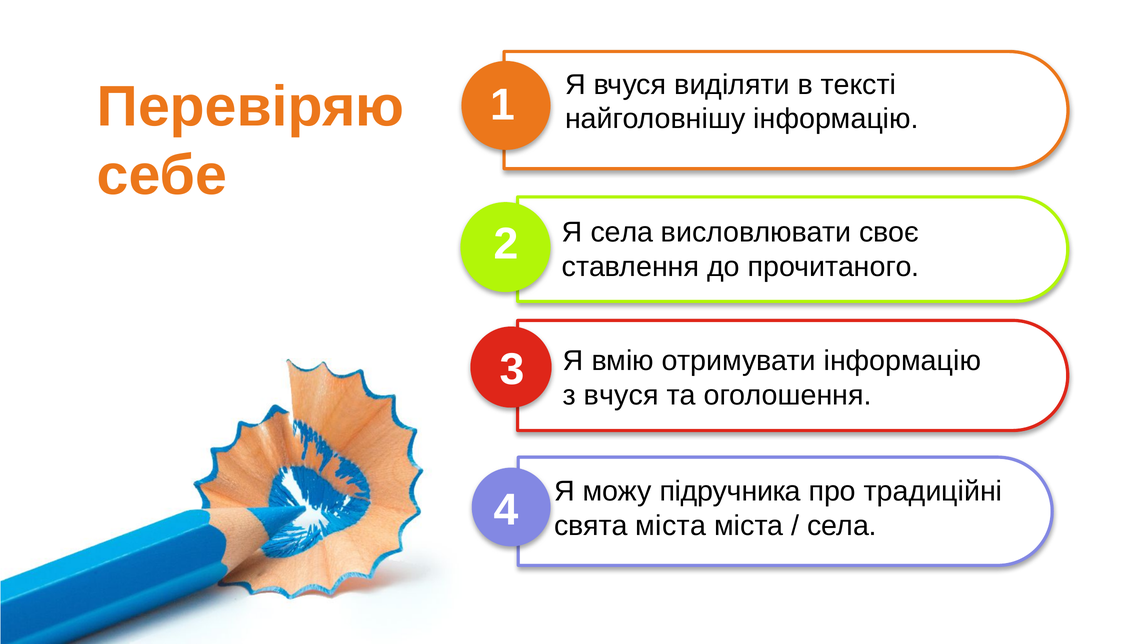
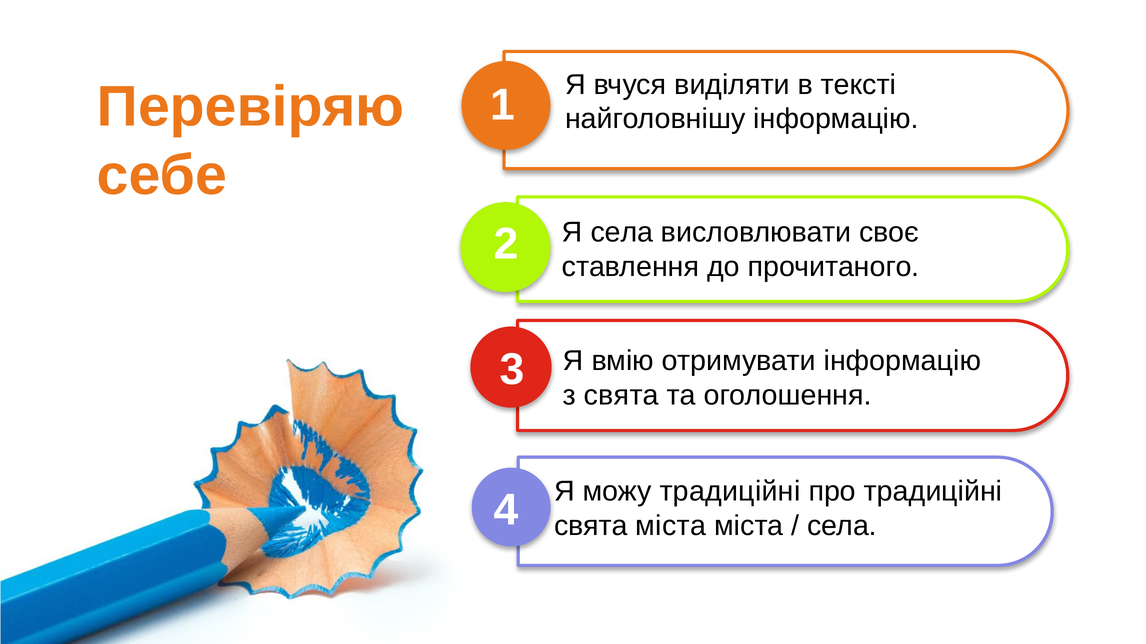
з вчуся: вчуся -> свята (621, 396)
можу підручника: підручника -> традиційні (730, 492)
